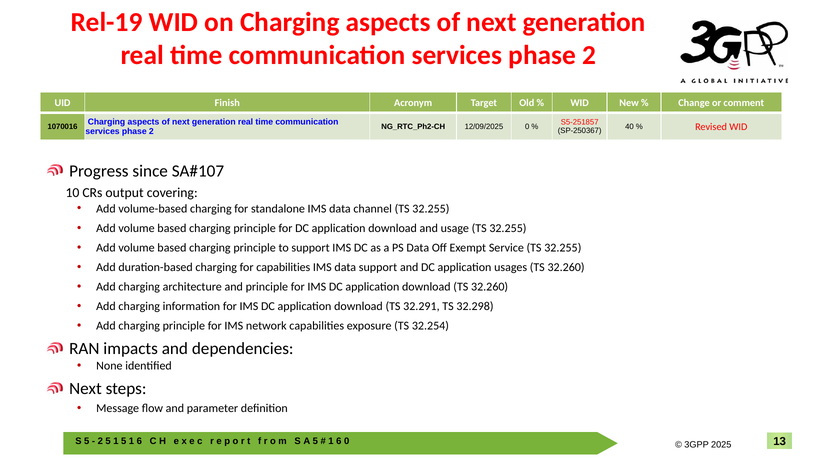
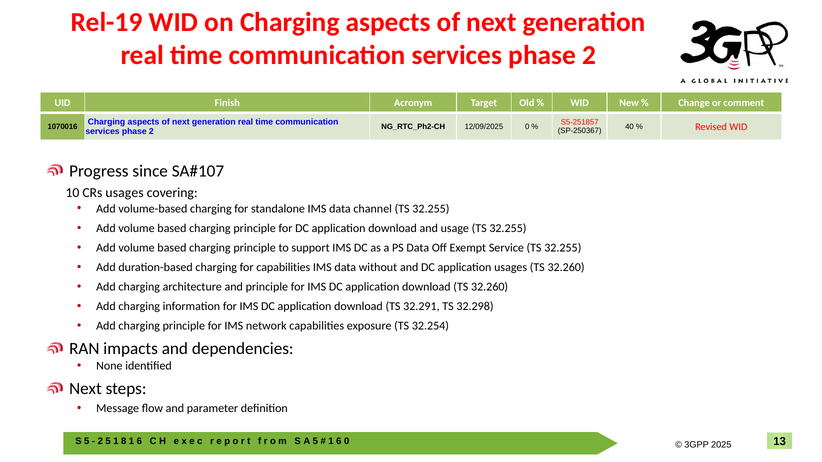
CRs output: output -> usages (125, 193)
data support: support -> without (378, 267)
5: 5 -> 8 (124, 442)
